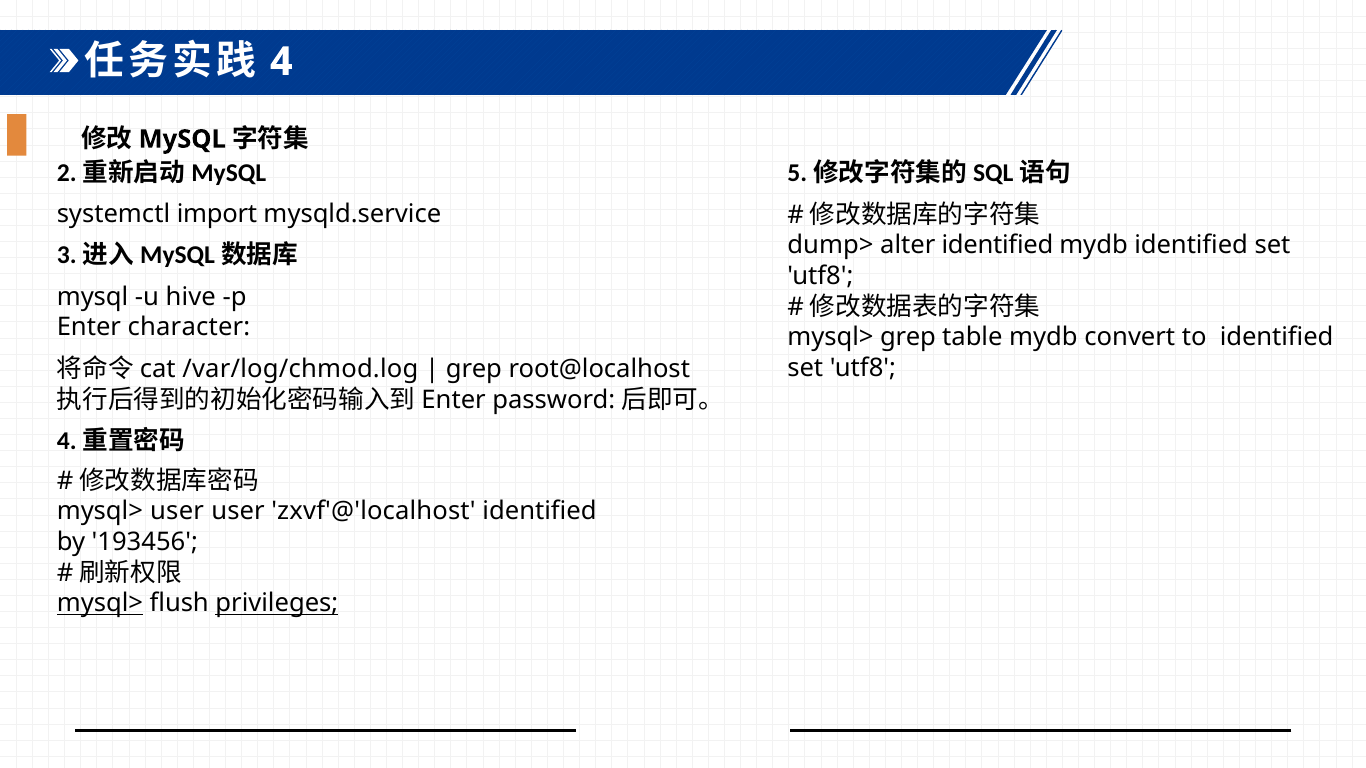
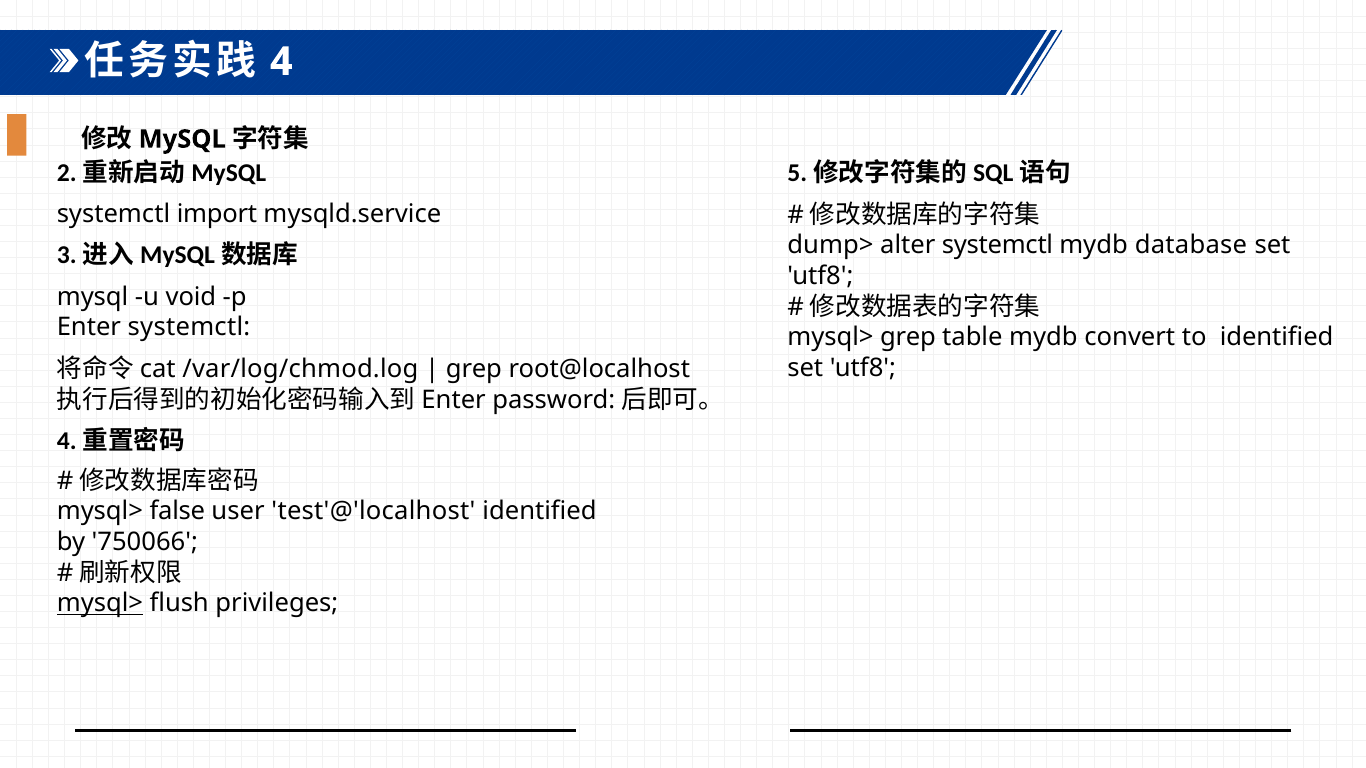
alter identified: identified -> systemctl (997, 245)
mydb identified: identified -> database (1191, 245)
hive: hive -> void (191, 297)
Enter character: character -> systemctl (189, 328)
mysql> user: user -> false (177, 512)
zxvf'@'localhost: zxvf'@'localhost -> test'@'localhost (373, 512)
193456: 193456 -> 750066 (145, 542)
privileges underline: present -> none (277, 604)
